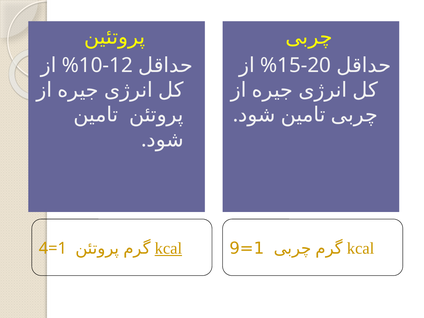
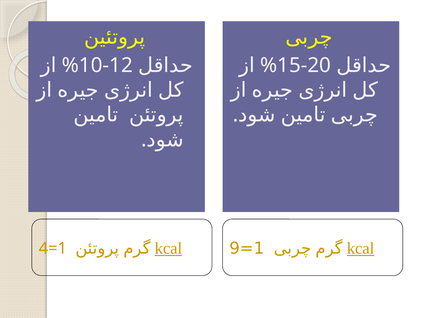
kcal underline: none -> present (361, 248)
